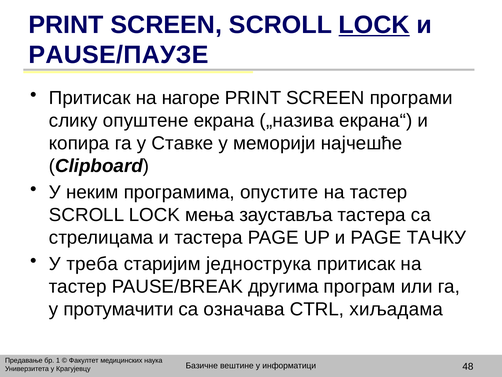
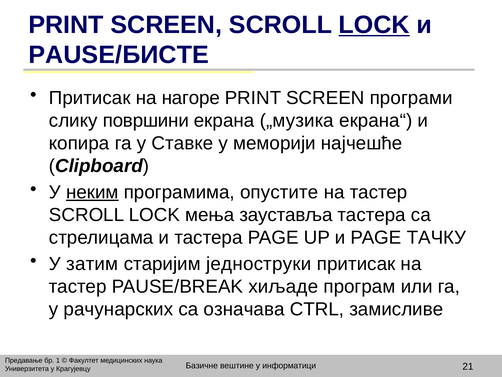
PAUSE/ПАУЗЕ: PAUSE/ПАУЗЕ -> PAUSE/БИСТЕ (119, 55)
опуштене: опуштене -> површини (146, 120)
„назива: „назива -> „музика (297, 120)
неким underline: none -> present (92, 192)
треба: треба -> затим (92, 264)
једнострука: једнострука -> једноструки (259, 264)
другима: другима -> хиљаде (283, 286)
протумачити: протумачити -> рачунарских (118, 309)
хиљадама: хиљадама -> замисливе (396, 309)
48: 48 -> 21 (468, 366)
